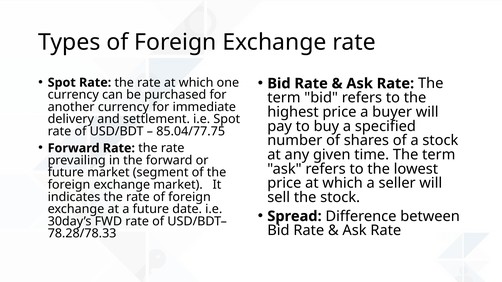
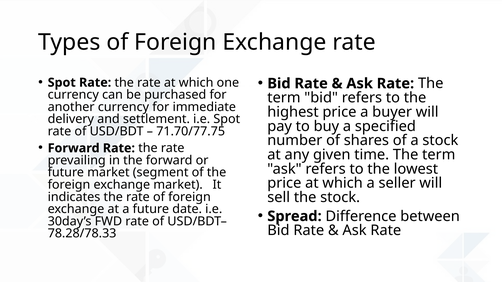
85.04/77.75: 85.04/77.75 -> 71.70/77.75 (191, 131)
